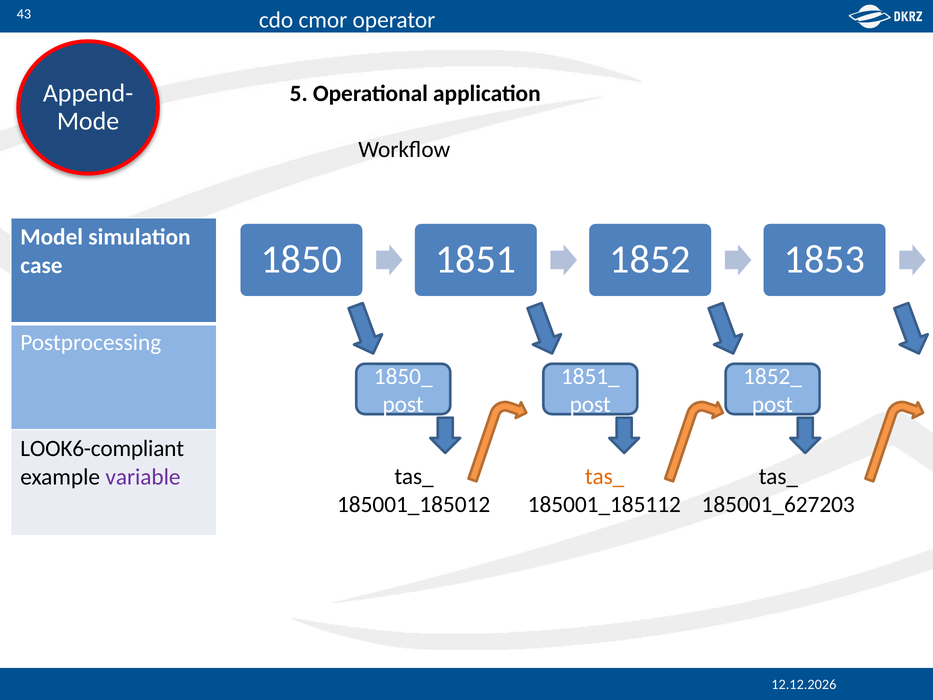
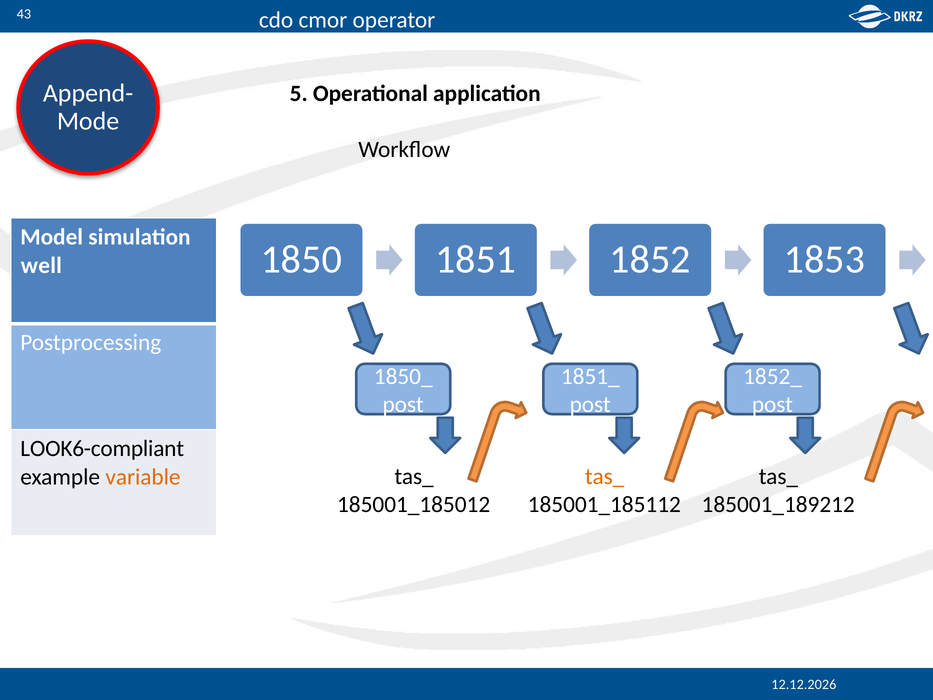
case: case -> well (41, 265)
variable colour: purple -> orange (143, 477)
185001_627203: 185001_627203 -> 185001_189212 (778, 504)
